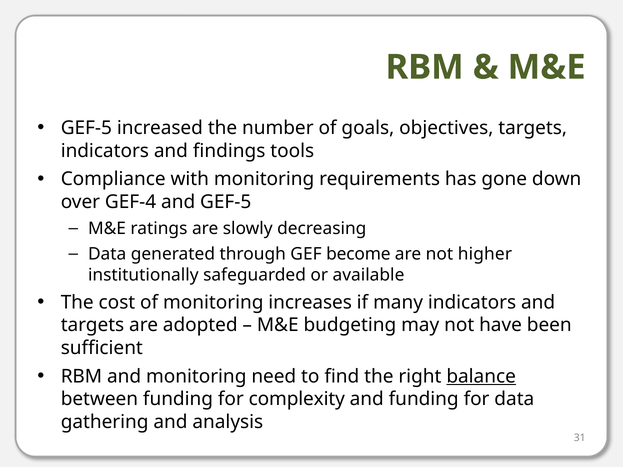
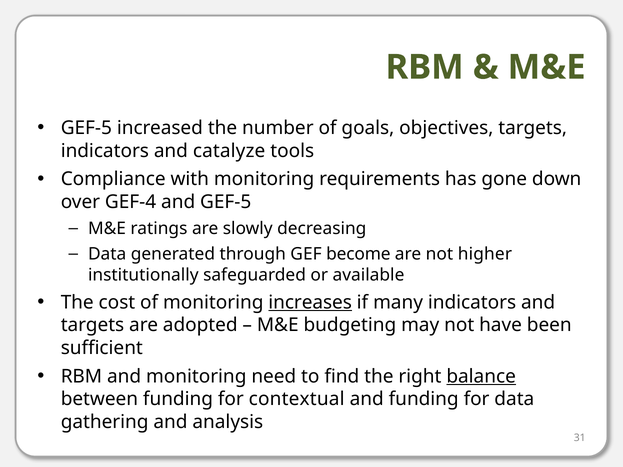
findings: findings -> catalyze (229, 151)
increases underline: none -> present (310, 302)
complexity: complexity -> contextual (297, 399)
